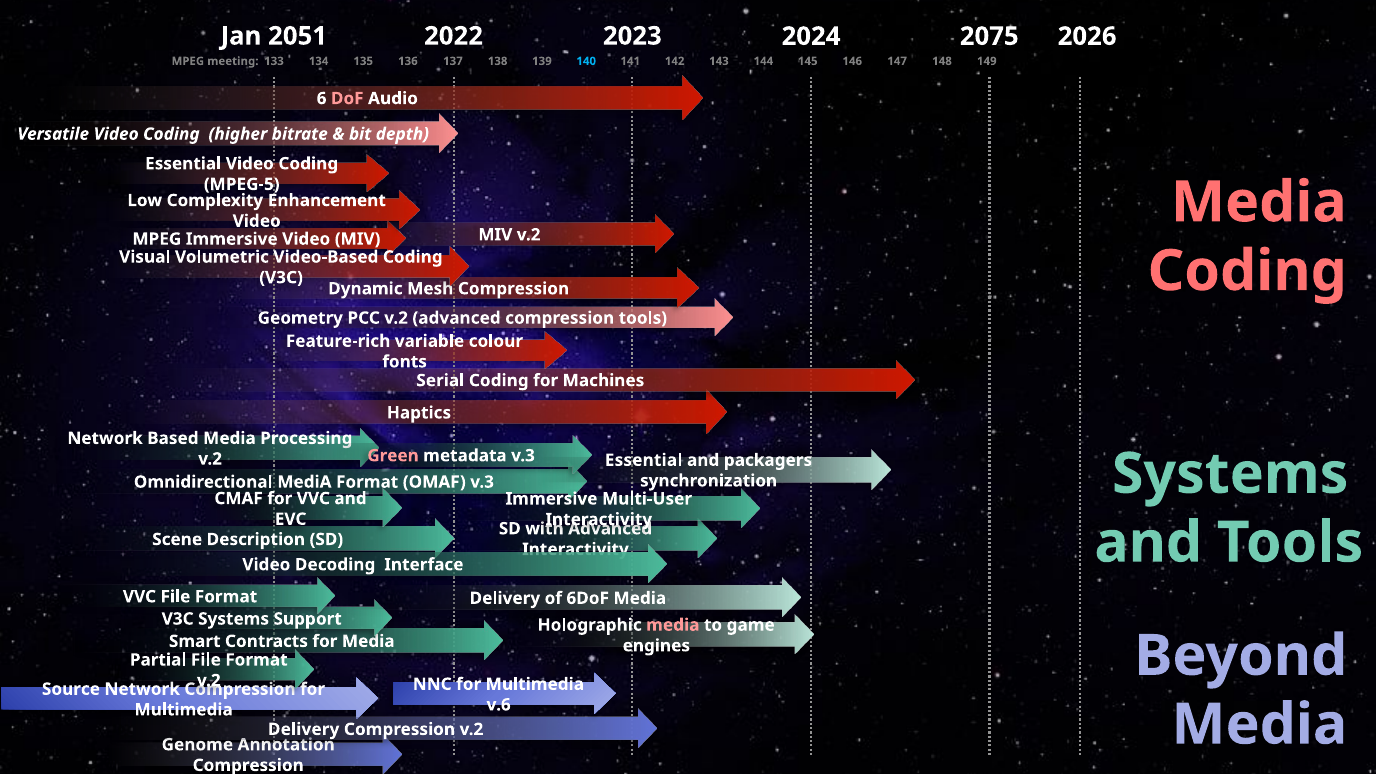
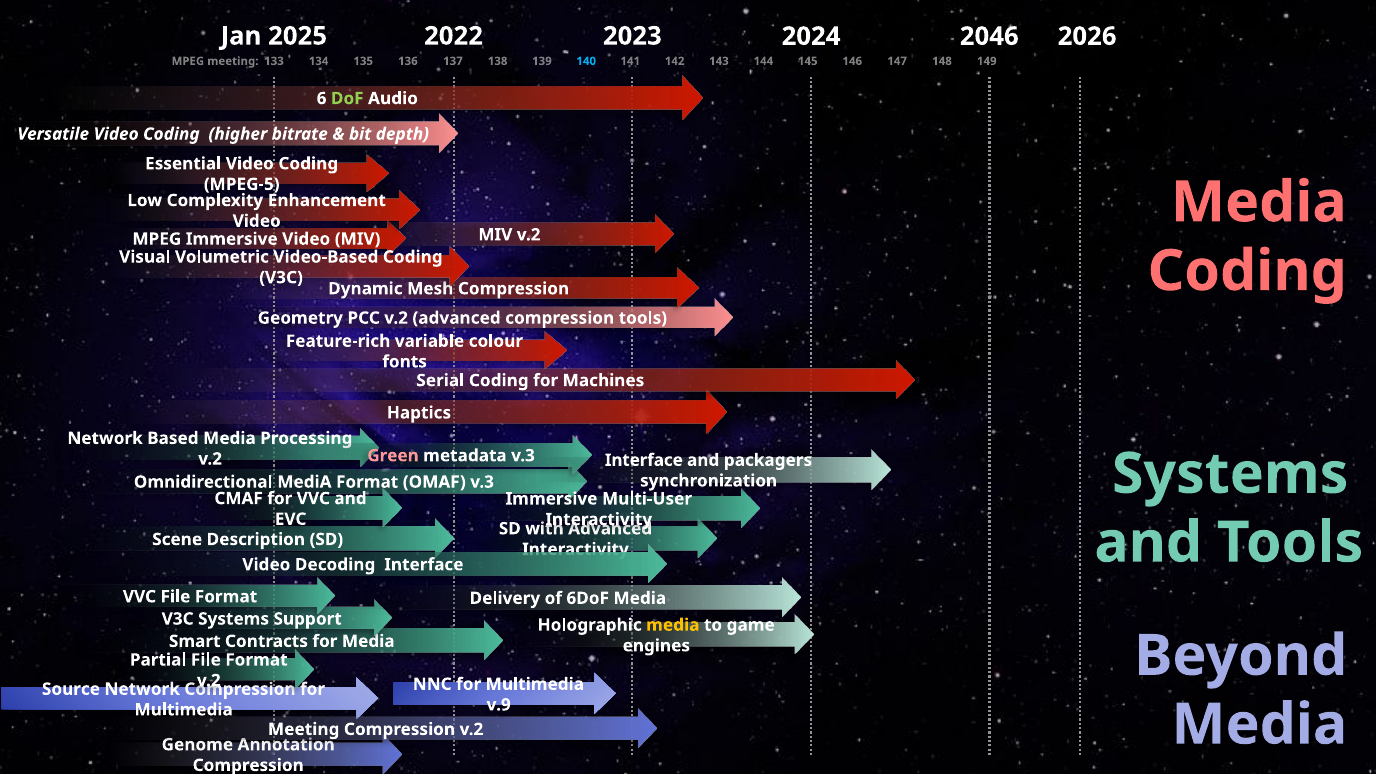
2051: 2051 -> 2025 (298, 36)
2075: 2075 -> 2046 (989, 36)
DoF colour: pink -> light green (347, 98)
Essential: Essential -> Interface (644, 460)
media colour: pink -> yellow (673, 625)
v.6: v.6 -> v.9 (499, 705)
Delivery: Delivery -> Meeting (304, 729)
